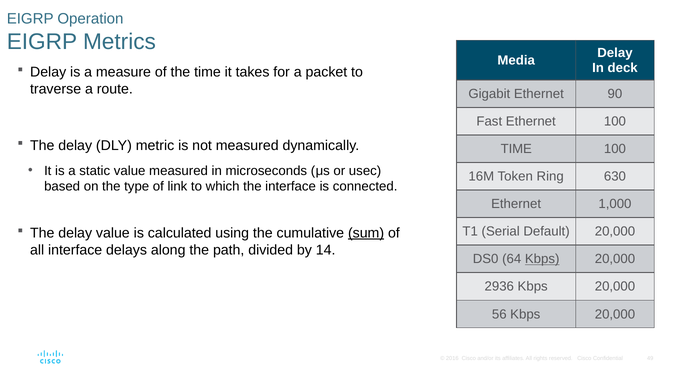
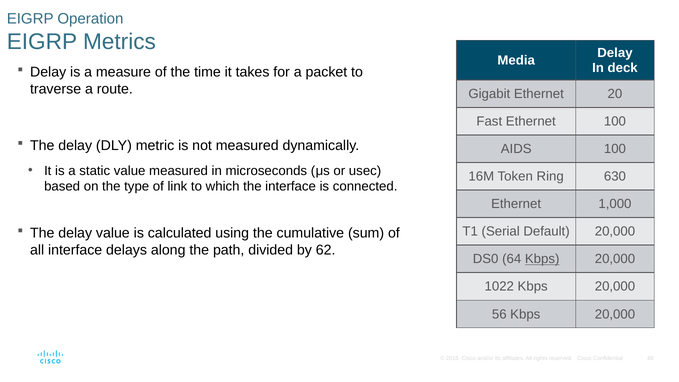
90: 90 -> 20 (615, 94)
TIME: TIME -> AIDS (516, 149)
sum underline: present -> none (366, 233)
14: 14 -> 62 (326, 250)
2936: 2936 -> 1022 (499, 287)
